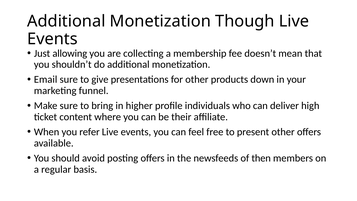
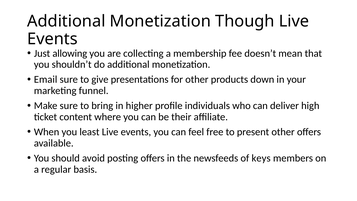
refer: refer -> least (89, 132)
then: then -> keys (261, 158)
